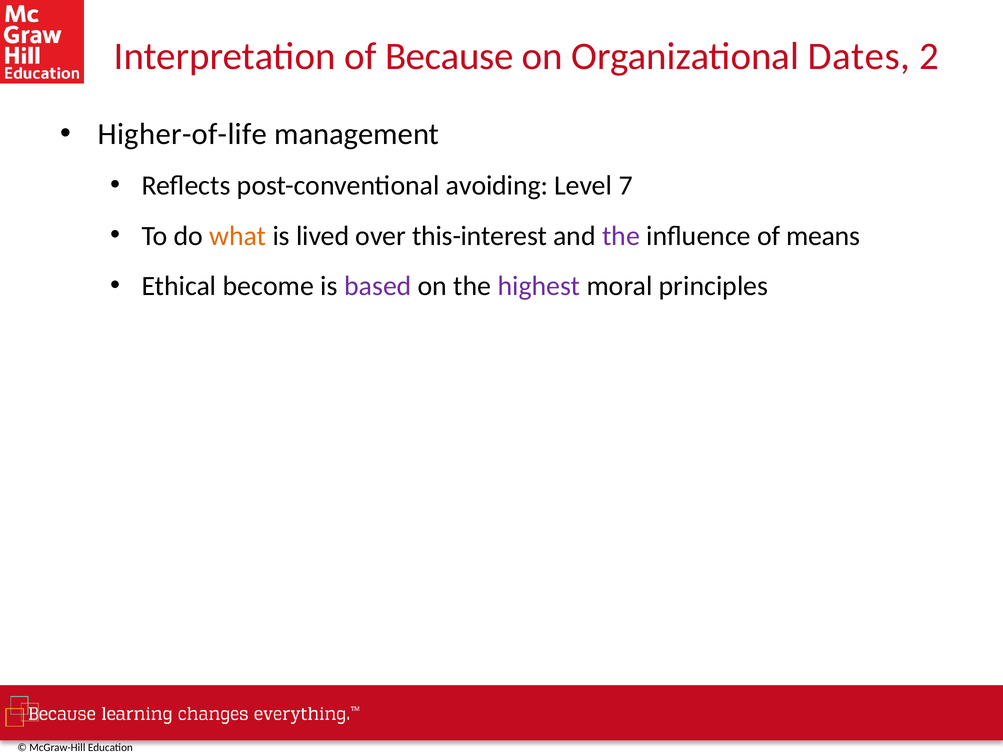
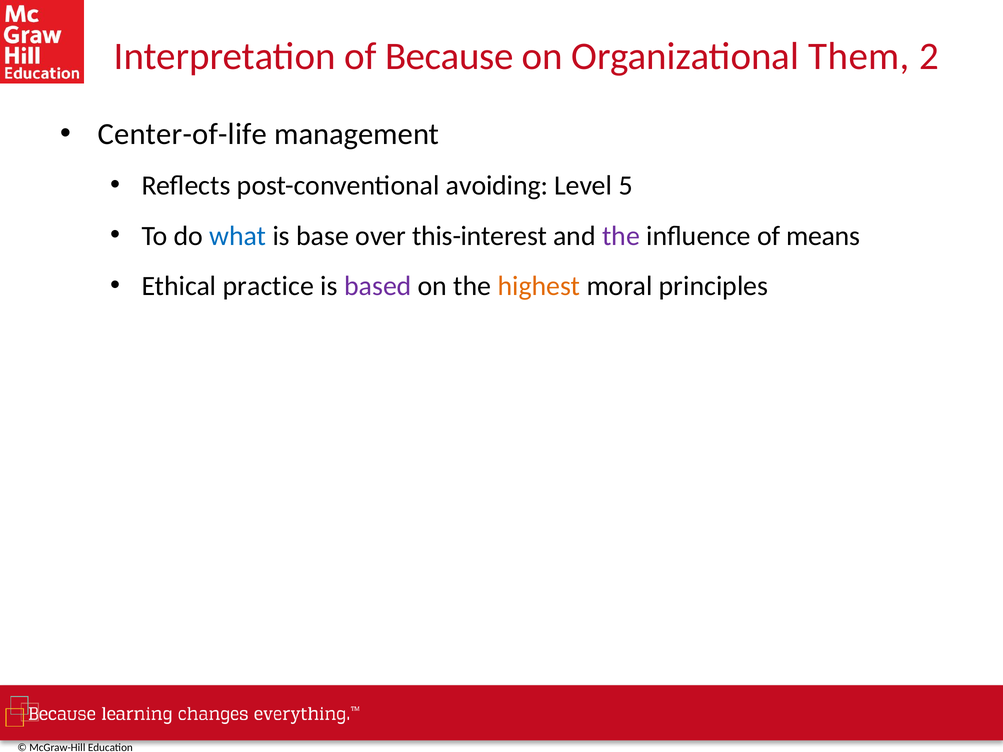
Dates: Dates -> Them (859, 56)
Higher-of-life: Higher-of-life -> Center-of-life (182, 134)
7: 7 -> 5 (626, 186)
what colour: orange -> blue (238, 236)
lived: lived -> base (323, 236)
become: become -> practice (268, 286)
highest colour: purple -> orange (539, 286)
